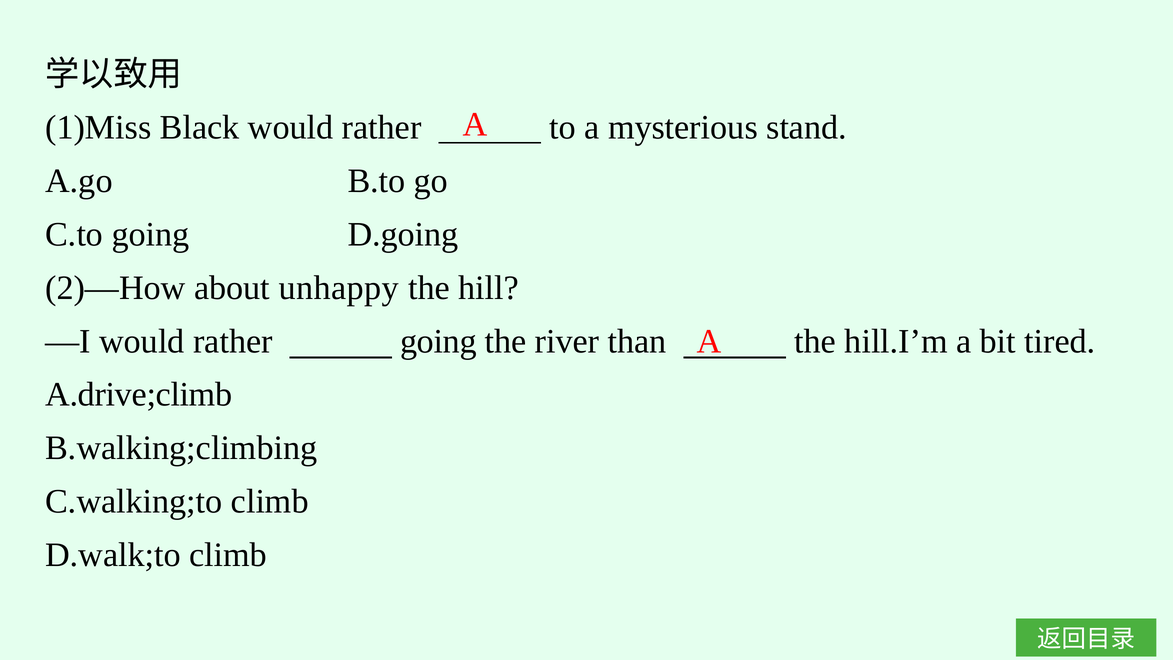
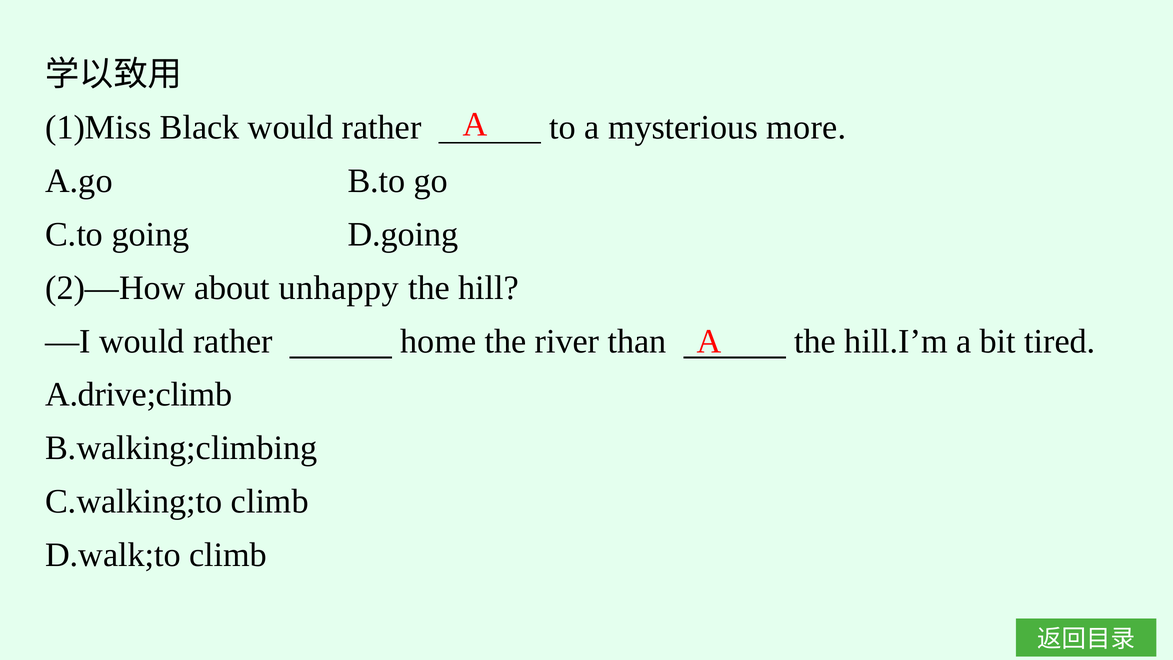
stand: stand -> more (806, 128)
rather going: going -> home (438, 341)
